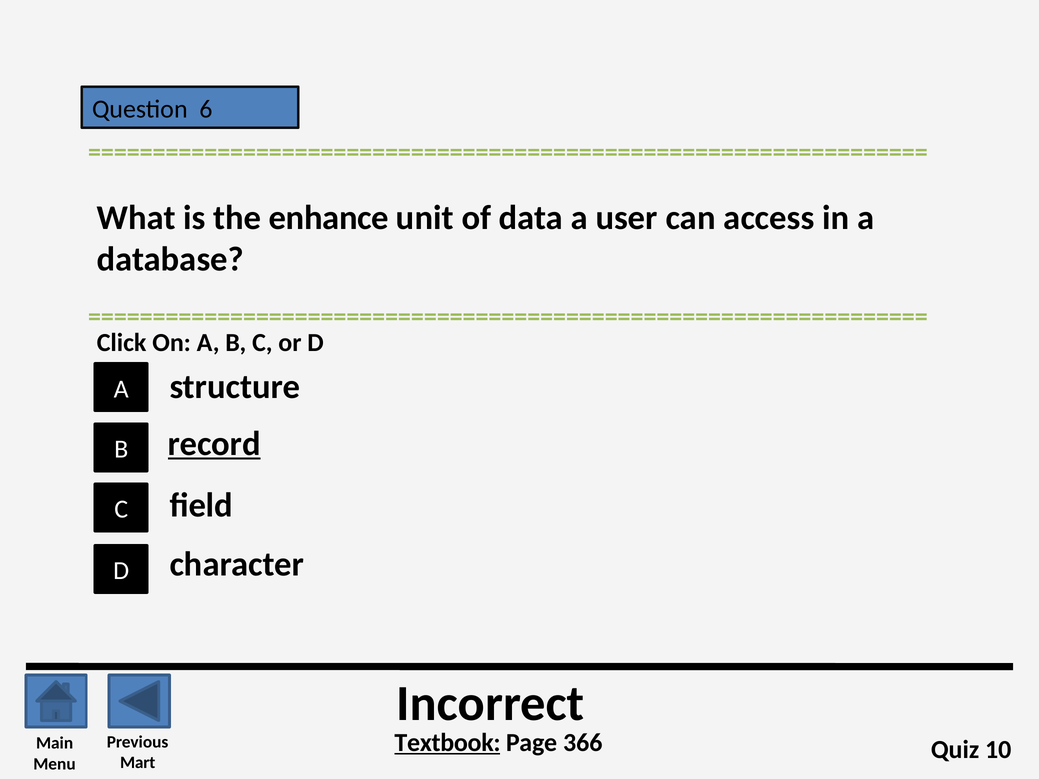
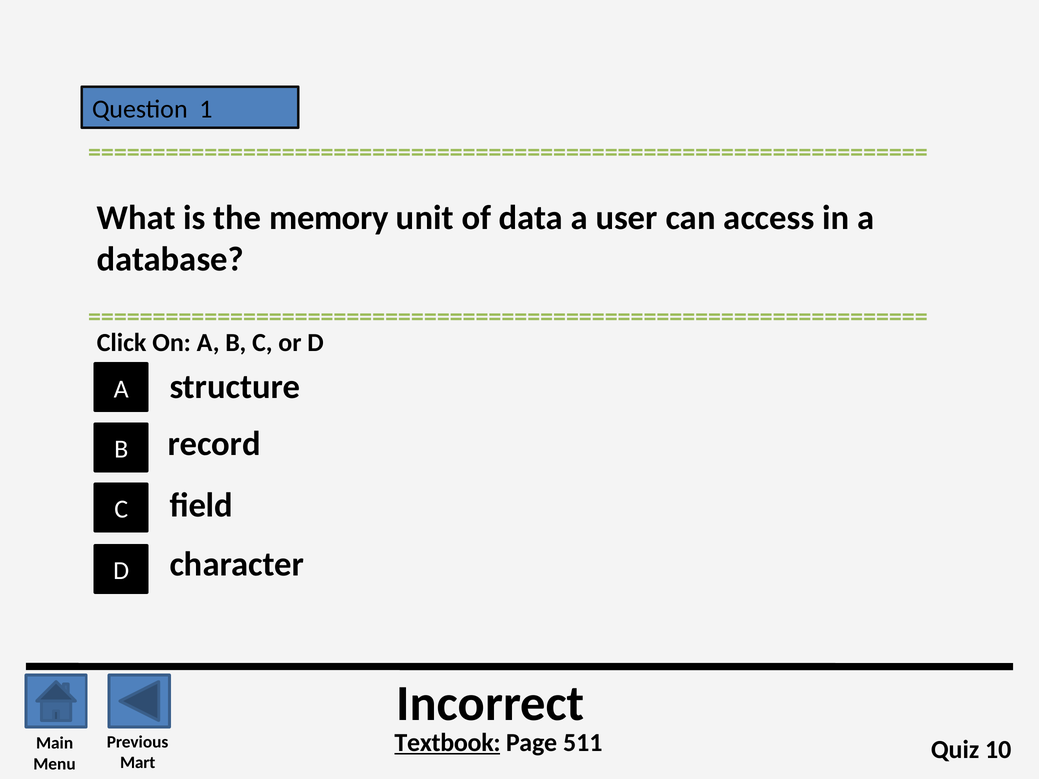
6: 6 -> 1 (206, 109)
enhance: enhance -> memory (329, 218)
record underline: present -> none (214, 444)
366: 366 -> 511 (583, 743)
